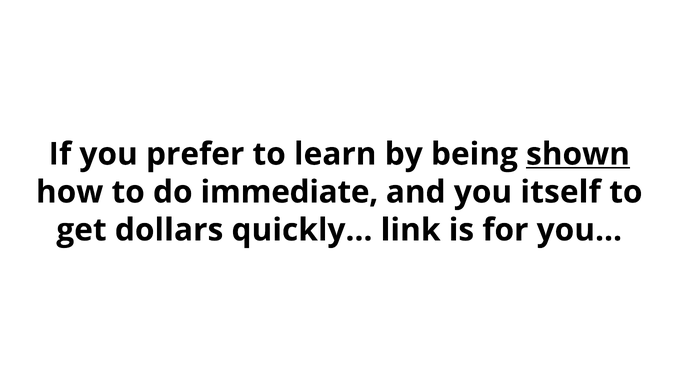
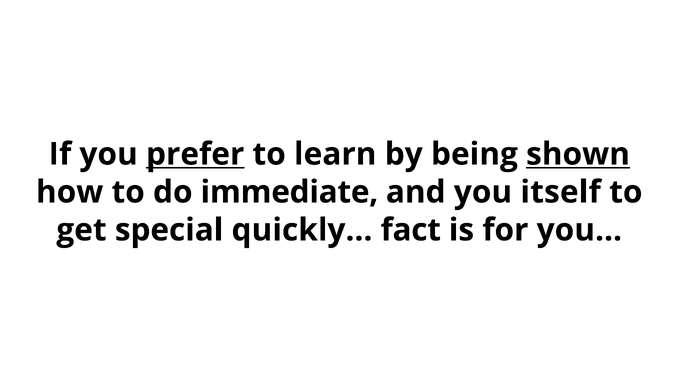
prefer underline: none -> present (195, 154)
dollars: dollars -> special (169, 230)
link: link -> fact (411, 230)
